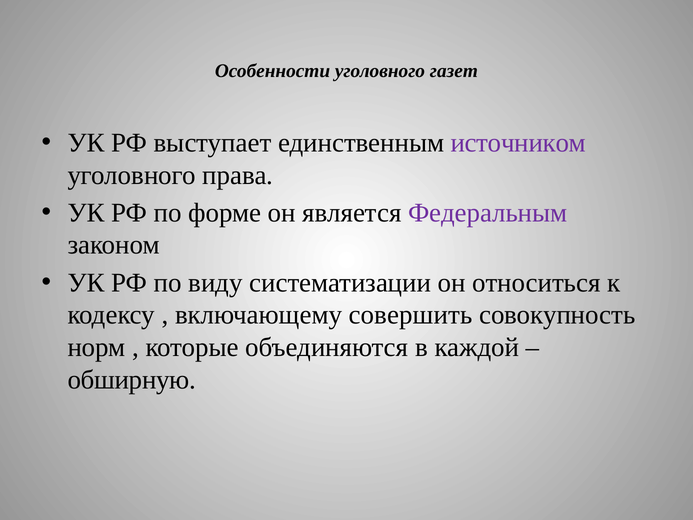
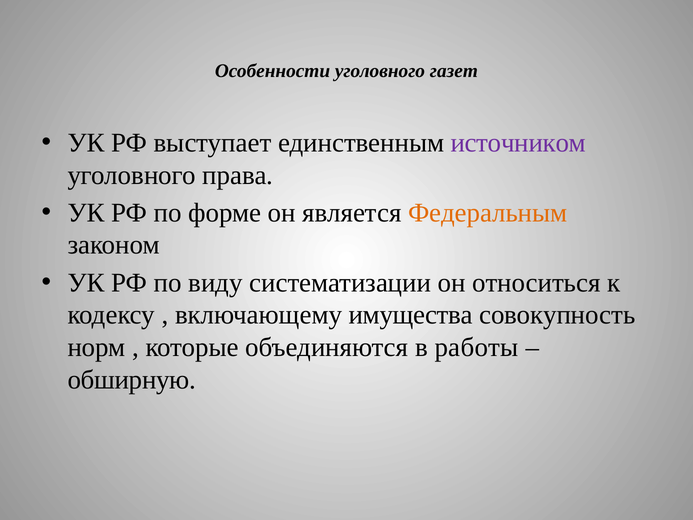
Федеральным colour: purple -> orange (488, 213)
совершить: совершить -> имущества (411, 315)
каждой: каждой -> работы (477, 347)
